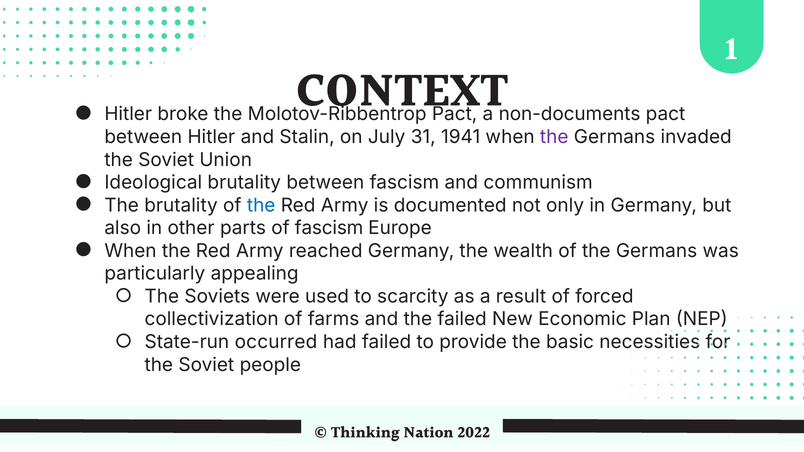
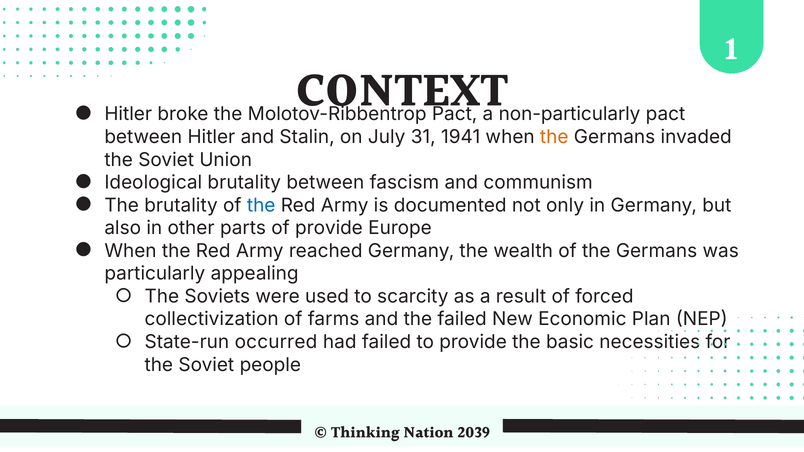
non-documents: non-documents -> non-particularly (570, 114)
the colour: purple -> orange (554, 137)
of fascism: fascism -> provide (329, 228)
2022: 2022 -> 2039 (474, 434)
